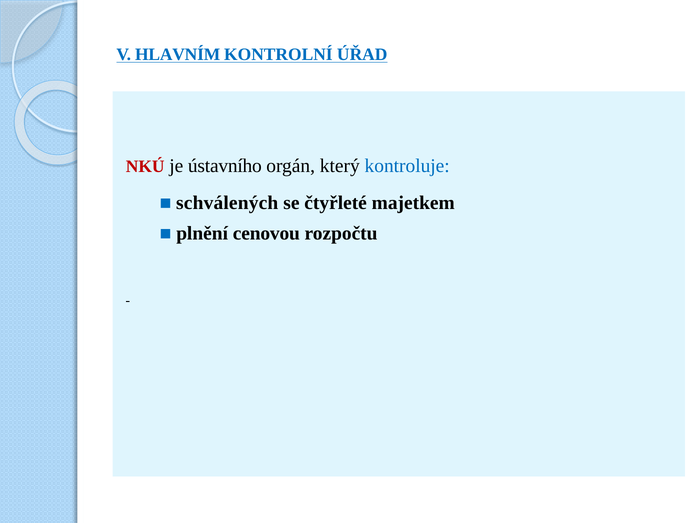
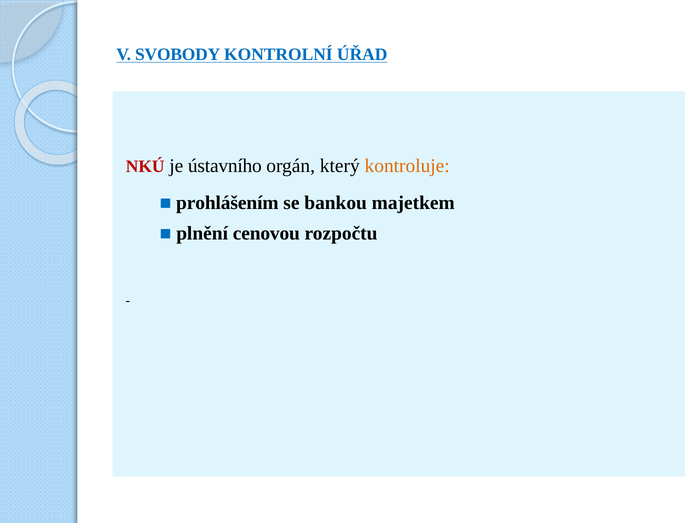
HLAVNÍM: HLAVNÍM -> SVOBODY (178, 55)
kontroluje colour: blue -> orange (407, 166)
schválených: schválených -> prohlášením (227, 203)
čtyřleté: čtyřleté -> bankou (336, 203)
